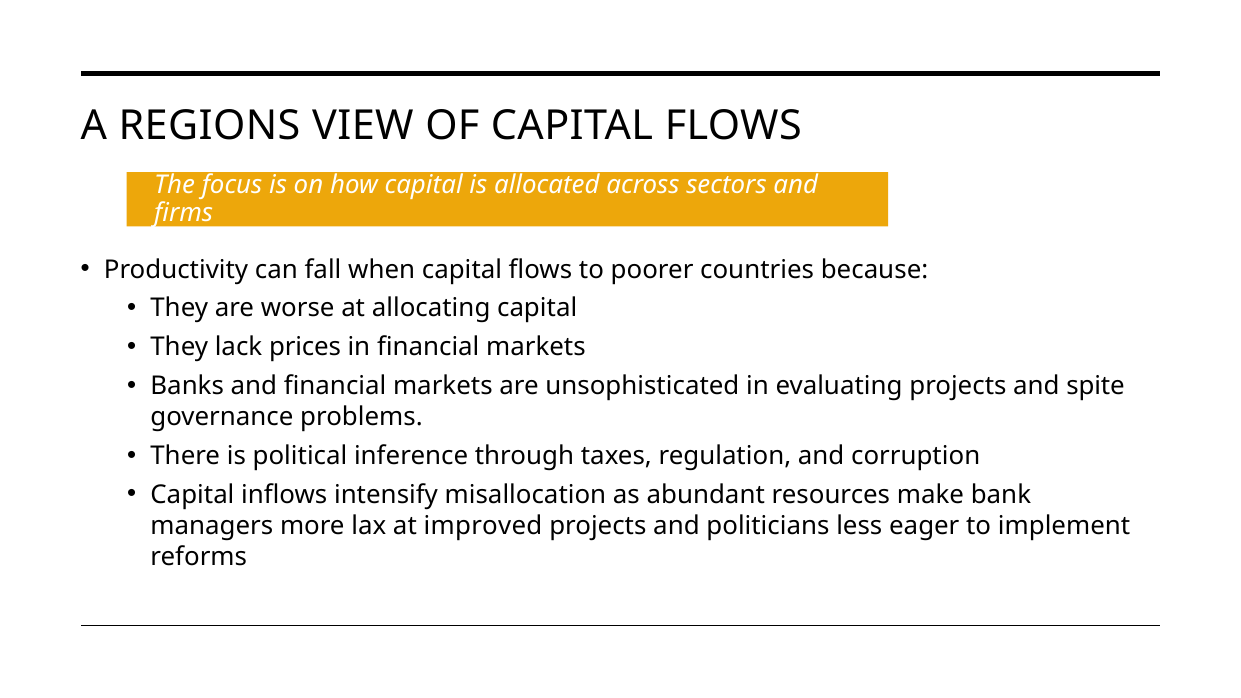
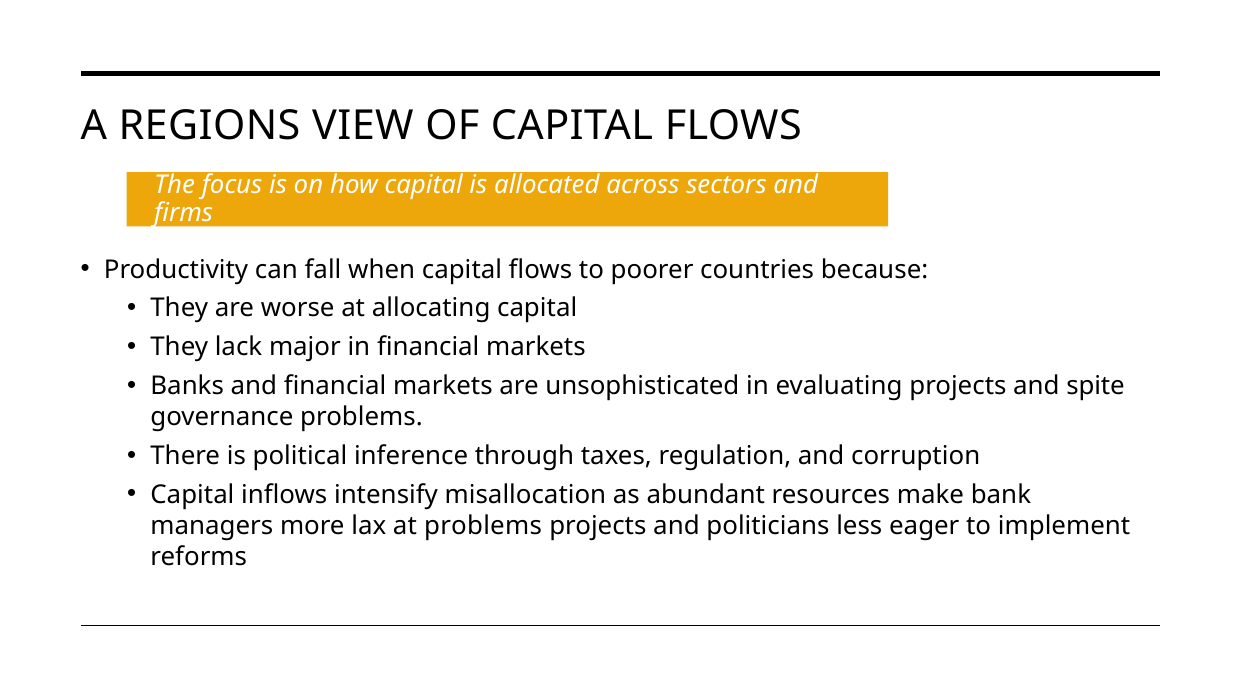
prices: prices -> major (305, 347)
at improved: improved -> problems (483, 526)
